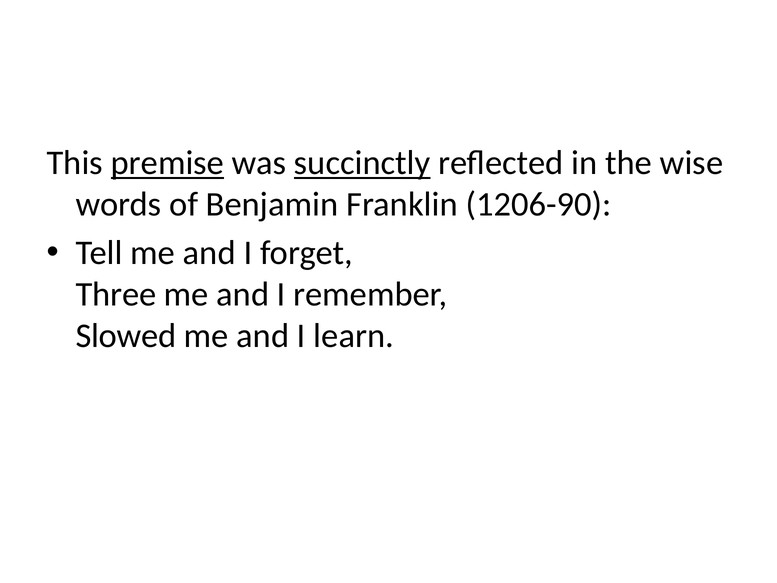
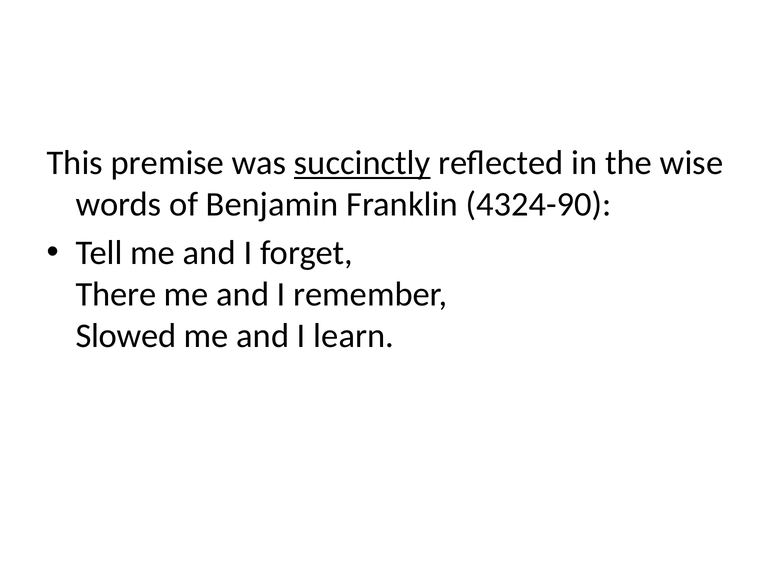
premise underline: present -> none (167, 163)
1206-90: 1206-90 -> 4324-90 (539, 204)
Three: Three -> There (116, 294)
